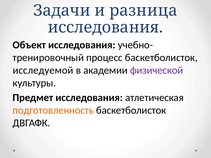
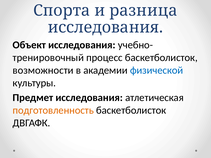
Задачи: Задачи -> Спорта (62, 10)
исследуемой: исследуемой -> возможности (43, 70)
физической colour: purple -> blue (157, 70)
